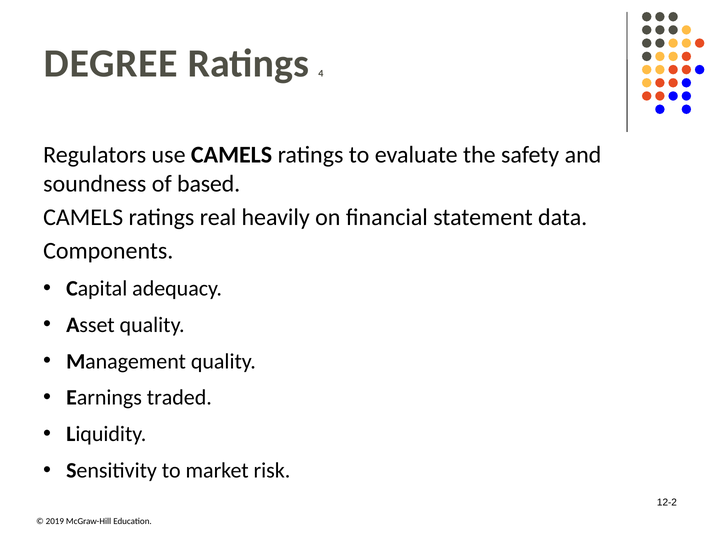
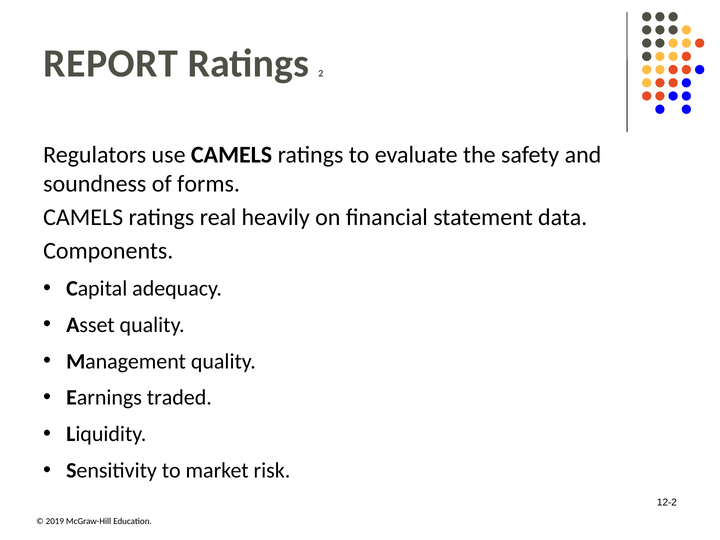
DEGREE: DEGREE -> REPORT (111, 63)
4: 4 -> 2 (321, 73)
based: based -> forms (209, 184)
